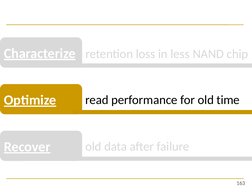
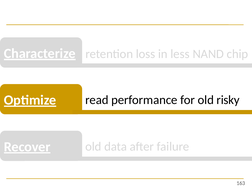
time: time -> risky (228, 100)
